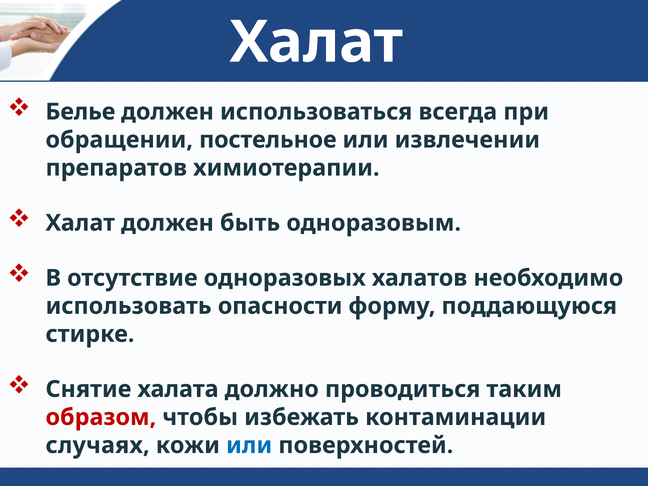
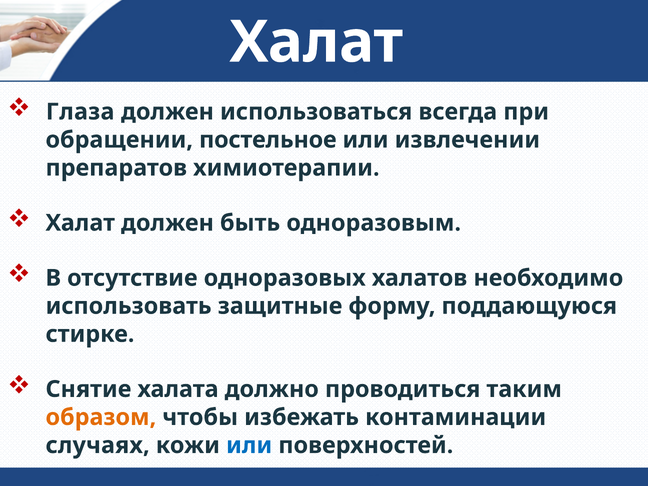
Белье: Белье -> Глаза (80, 112)
опасности: опасности -> защитные (280, 306)
образом colour: red -> orange (101, 417)
